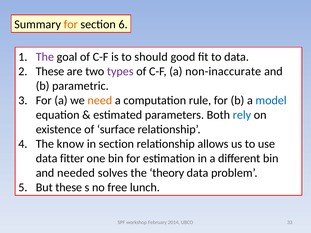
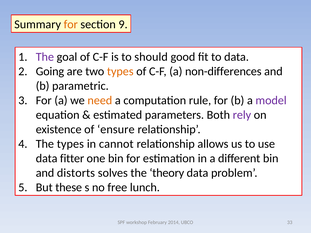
6: 6 -> 9 (123, 24)
These: These -> Going (50, 71)
types colour: purple -> orange (120, 71)
non-inaccurate: non-inaccurate -> non-differences (223, 71)
model colour: blue -> purple (271, 101)
rely colour: blue -> purple (242, 115)
surface: surface -> ensure (116, 130)
The know: know -> types (70, 144)
in section: section -> cannot (116, 144)
needed: needed -> distorts (76, 173)
